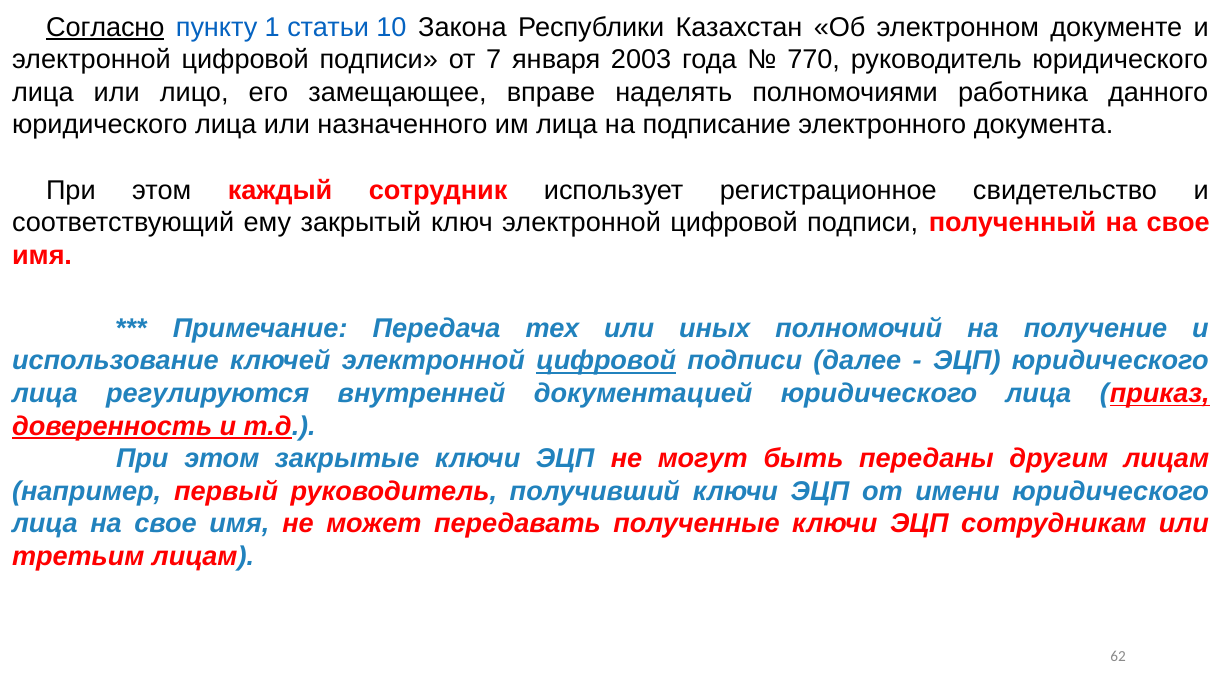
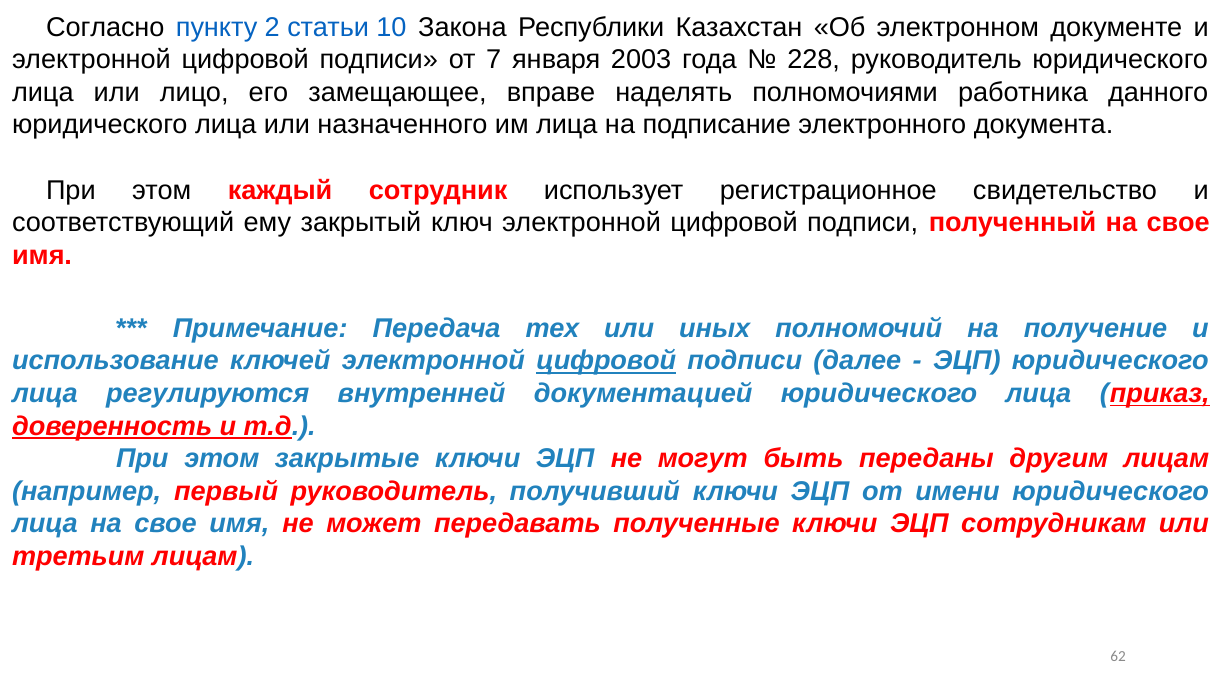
Согласно underline: present -> none (105, 27)
1: 1 -> 2 (272, 27)
770: 770 -> 228 (814, 60)
